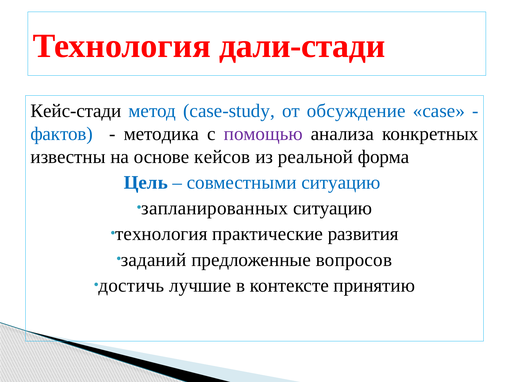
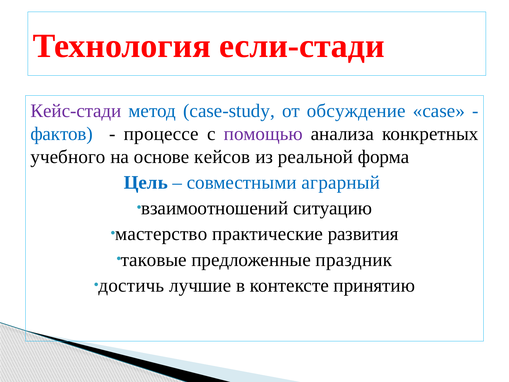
дали-стади: дали-стади -> если-стади (302, 46)
Кейс-стади colour: black -> purple (76, 111)
методика: методика -> процессе (161, 134)
известны: известны -> учебного (68, 157)
совместными ситуацию: ситуацию -> аграрный (341, 182)
запланированных: запланированных -> взаимоотношений (215, 208)
технология: технология -> мастерство (161, 234)
заданий: заданий -> таковые (154, 260)
вопросов: вопросов -> праздник (354, 260)
